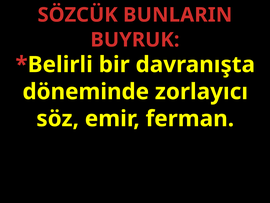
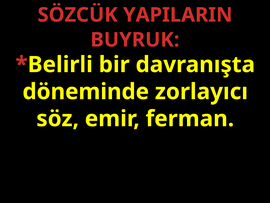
BUNLARIN: BUNLARIN -> YAPILARIN (178, 15)
